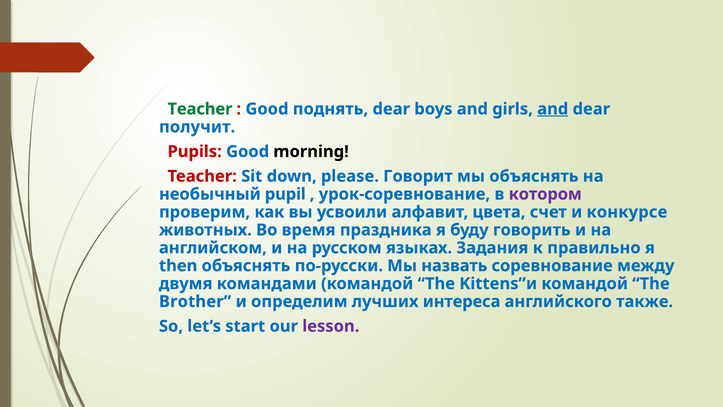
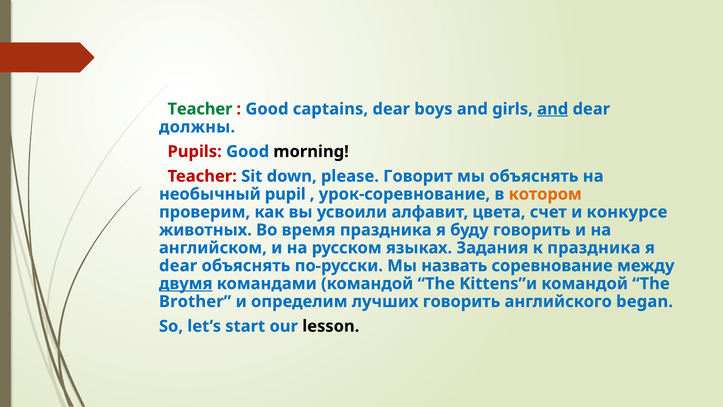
поднять: поднять -> captains (330, 109)
получит: получит -> должны (197, 127)
котором colour: purple -> orange (545, 194)
к правильно: правильно -> праздника (594, 248)
then: then -> dear (178, 266)
двумя underline: none -> present (186, 283)
лучших интереса: интереса -> говорить (462, 301)
также: также -> began (645, 301)
lesson colour: purple -> black (331, 326)
